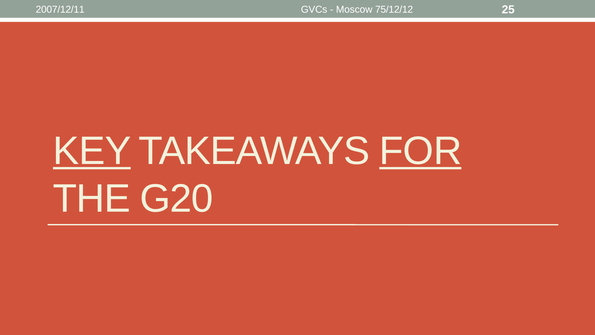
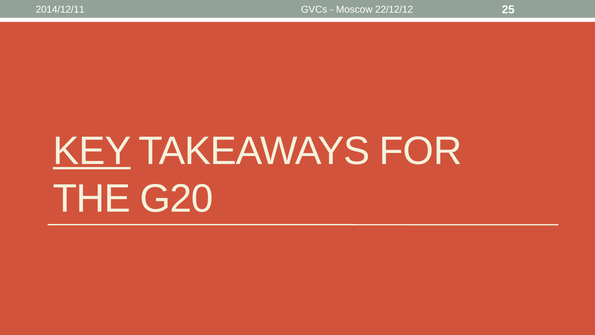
2007/12/11: 2007/12/11 -> 2014/12/11 (60, 10)
75/12/12: 75/12/12 -> 22/12/12 (394, 10)
FOR underline: present -> none (421, 151)
